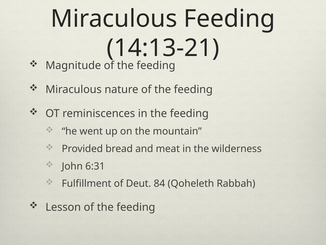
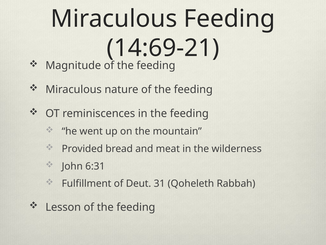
14:13-21: 14:13-21 -> 14:69-21 (163, 48)
84: 84 -> 31 (159, 183)
